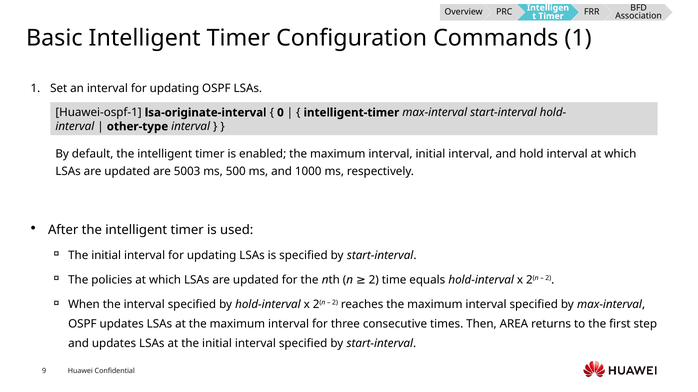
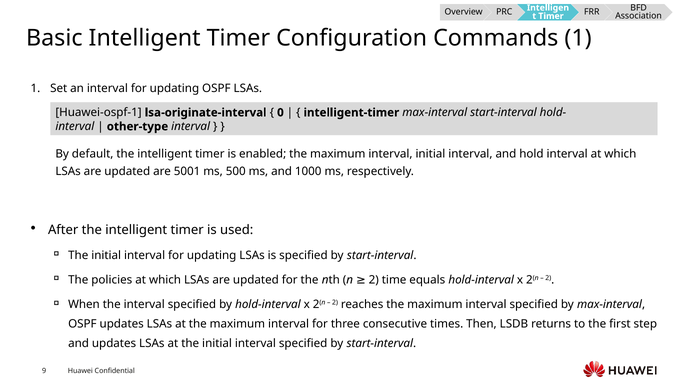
5003: 5003 -> 5001 (187, 171)
AREA: AREA -> LSDB (514, 325)
